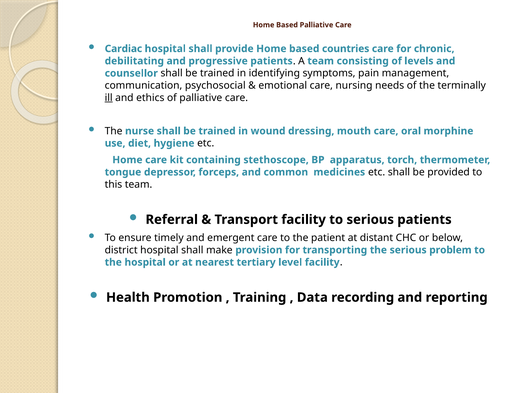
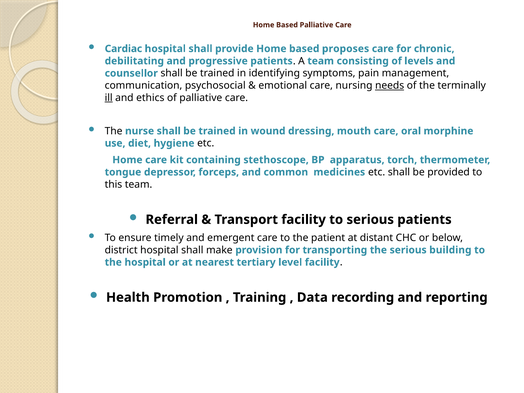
countries: countries -> proposes (346, 49)
needs underline: none -> present (390, 85)
problem: problem -> building (450, 250)
